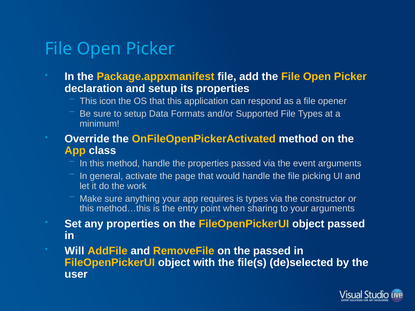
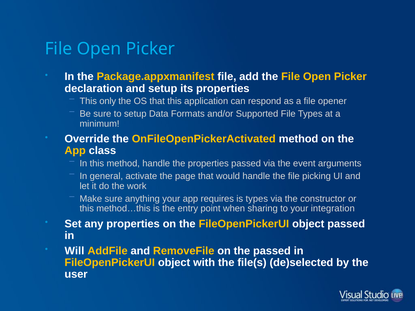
icon: icon -> only (108, 101)
your arguments: arguments -> integration (333, 209)
